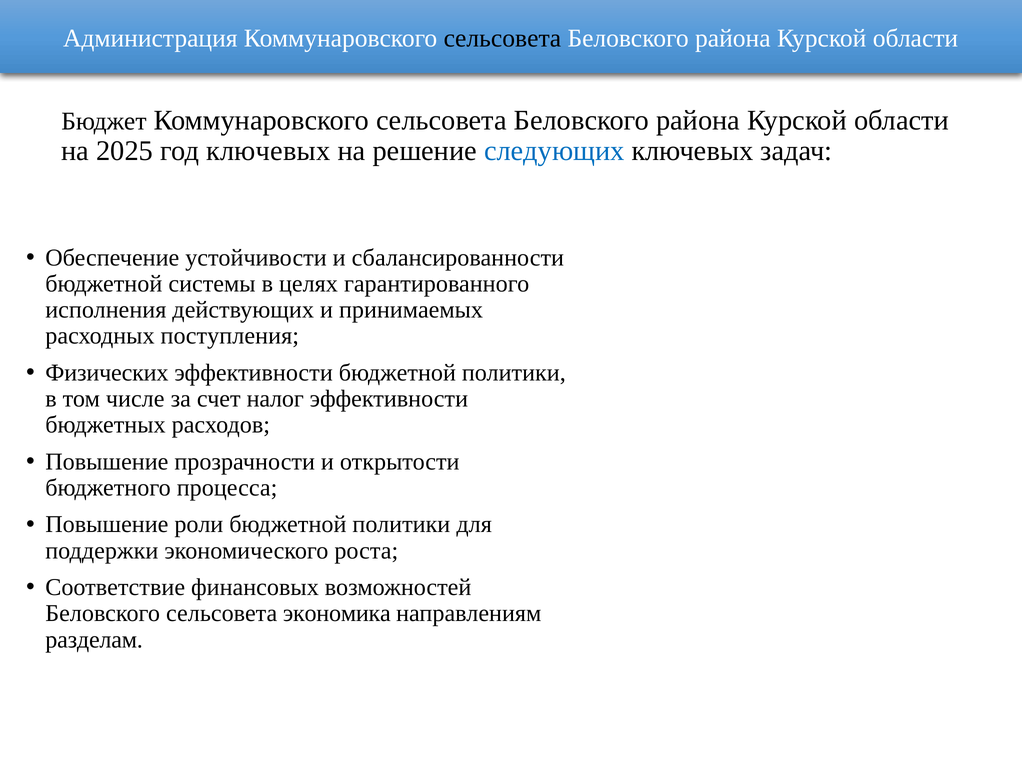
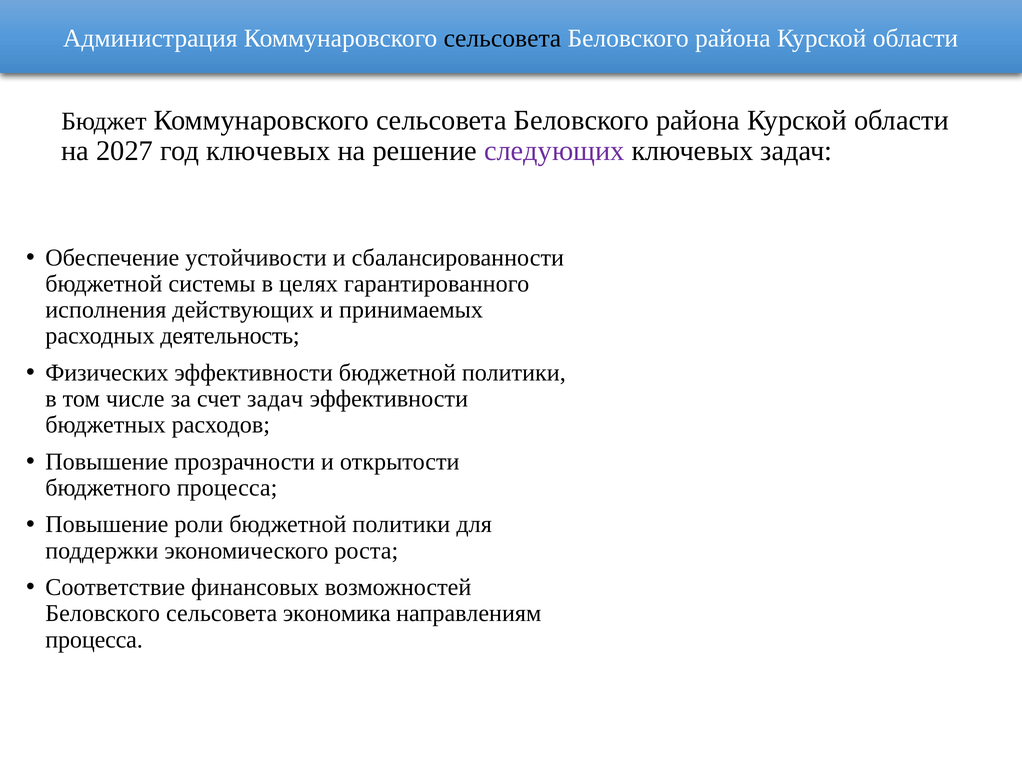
2025: 2025 -> 2027 (125, 151)
следующих colour: blue -> purple (554, 151)
поступления: поступления -> деятельность (230, 336)
счет налог: налог -> задач (275, 399)
разделам: разделам -> процесса (94, 639)
